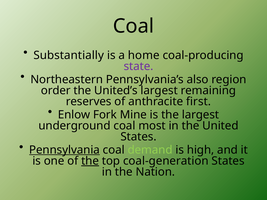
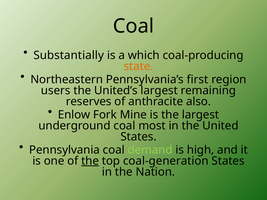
home: home -> which (144, 55)
state colour: purple -> orange (139, 66)
also: also -> first (197, 80)
order: order -> users (56, 91)
first: first -> also (199, 102)
Pennsylvania underline: present -> none (64, 150)
